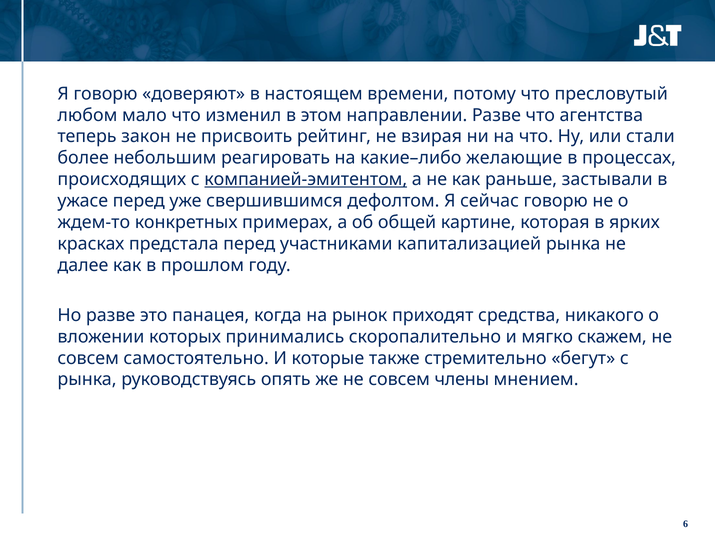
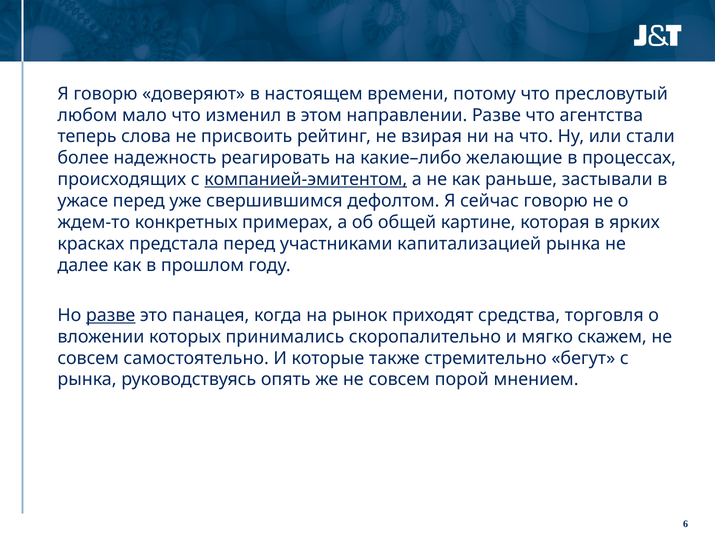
закон: закон -> слова (146, 137)
небольшим: небольшим -> надежность (165, 158)
разве underline: none -> present (111, 315)
никакого: никакого -> торговля (604, 315)
члены: члены -> порой (462, 380)
